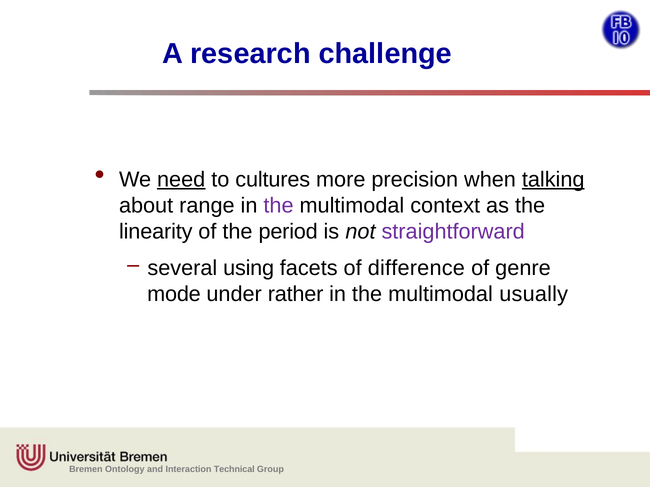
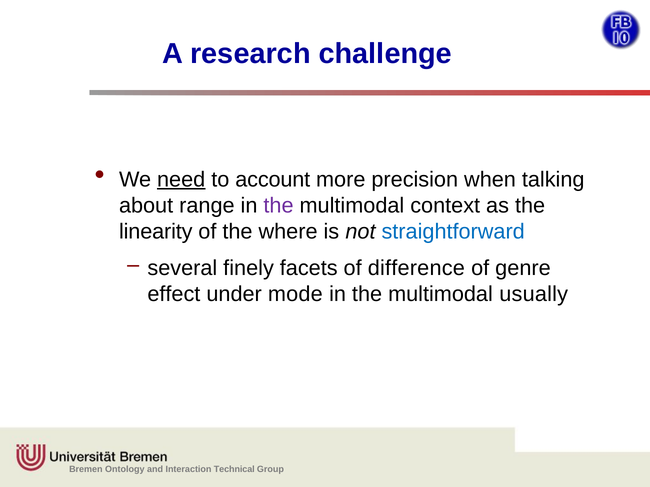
cultures: cultures -> account (273, 180)
talking underline: present -> none (553, 180)
period: period -> where (288, 232)
straightforward colour: purple -> blue (453, 232)
using: using -> finely (249, 268)
mode: mode -> effect (174, 294)
rather: rather -> mode (295, 294)
